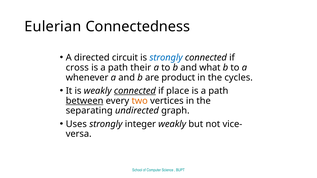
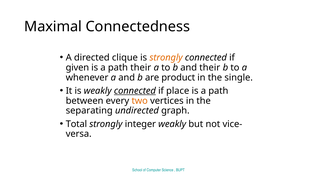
Eulerian: Eulerian -> Maximal (53, 27)
circuit: circuit -> clique (125, 58)
strongly colour: blue -> orange (166, 58)
cross: cross -> given (77, 68)
and what: what -> their (210, 68)
cycles: cycles -> single (239, 78)
between underline: present -> none (85, 101)
Uses: Uses -> Total (76, 124)
